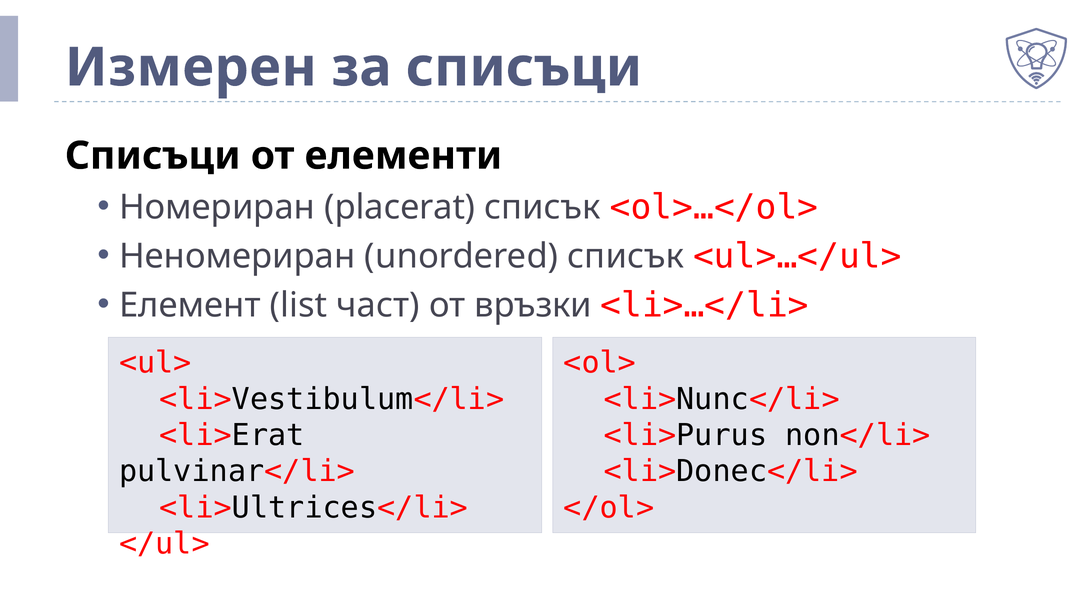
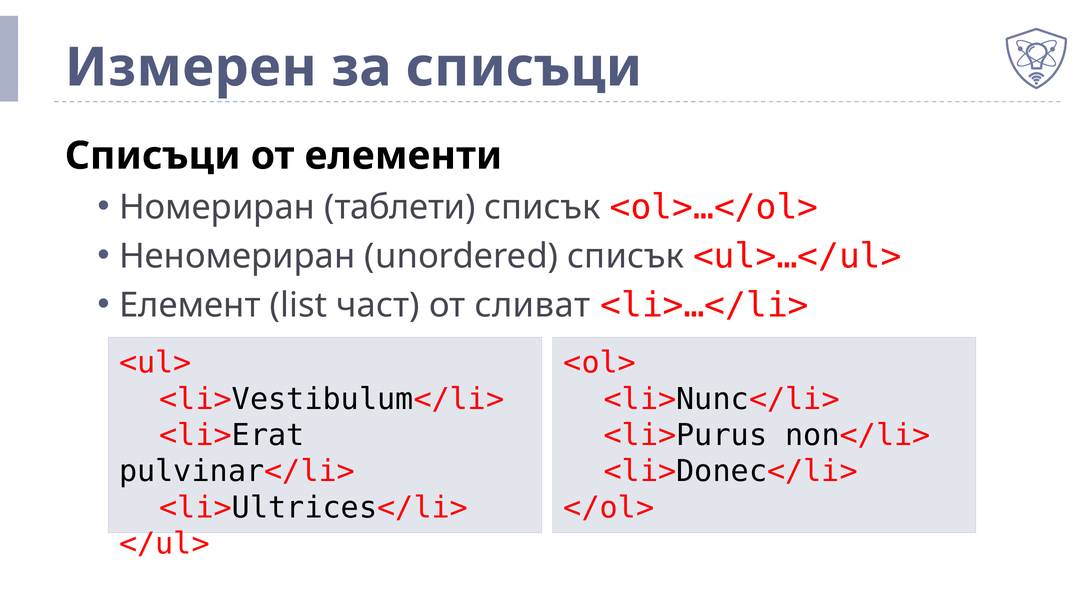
placerat: placerat -> таблети (400, 207)
връзки: връзки -> сливат (533, 305)
